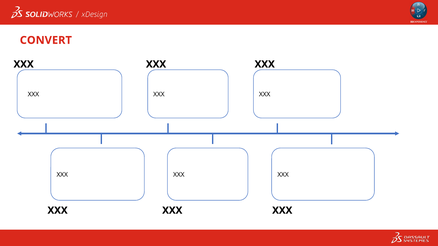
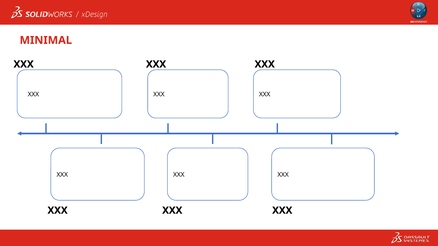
CONVERT: CONVERT -> MINIMAL (46, 40)
